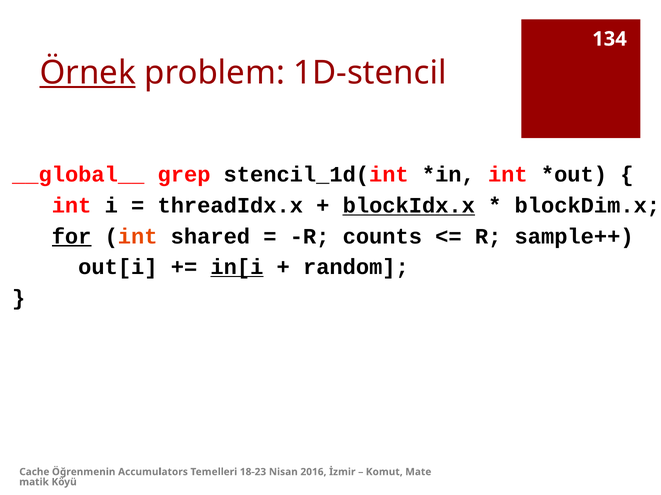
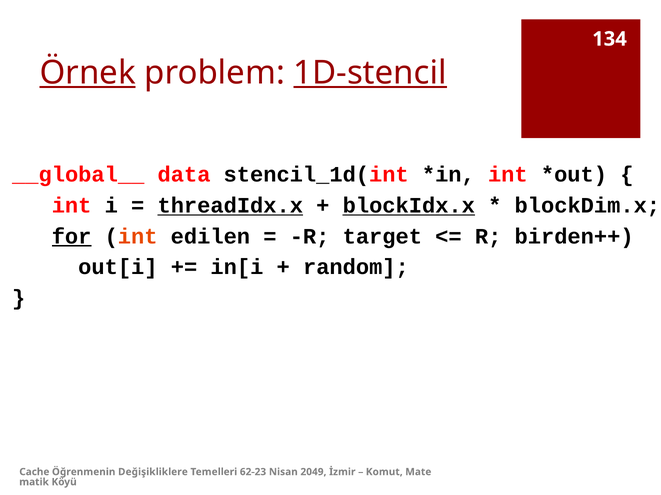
1D-stencil underline: none -> present (370, 73)
grep: grep -> data (184, 175)
threadIdx.x underline: none -> present (230, 206)
shared: shared -> edilen (210, 237)
counts: counts -> target (382, 237)
sample++: sample++ -> birden++ (574, 237)
in[i underline: present -> none (237, 267)
Accumulators: Accumulators -> Değişikliklere (153, 473)
18-23: 18-23 -> 62-23 (253, 473)
2016: 2016 -> 2049 (313, 473)
